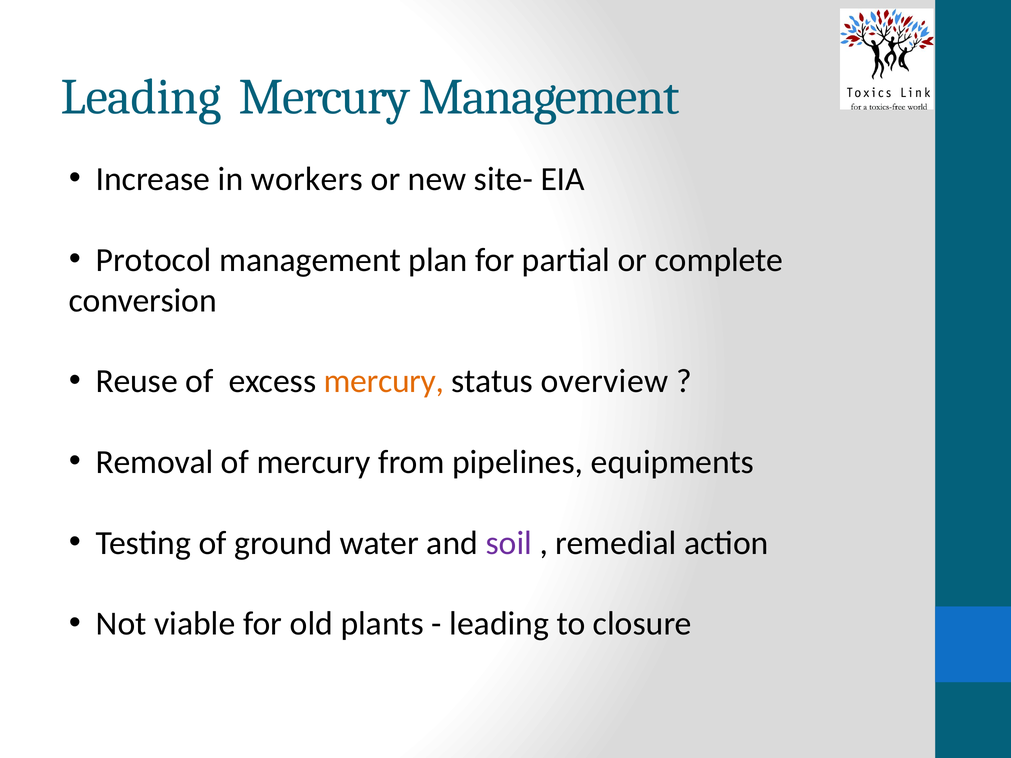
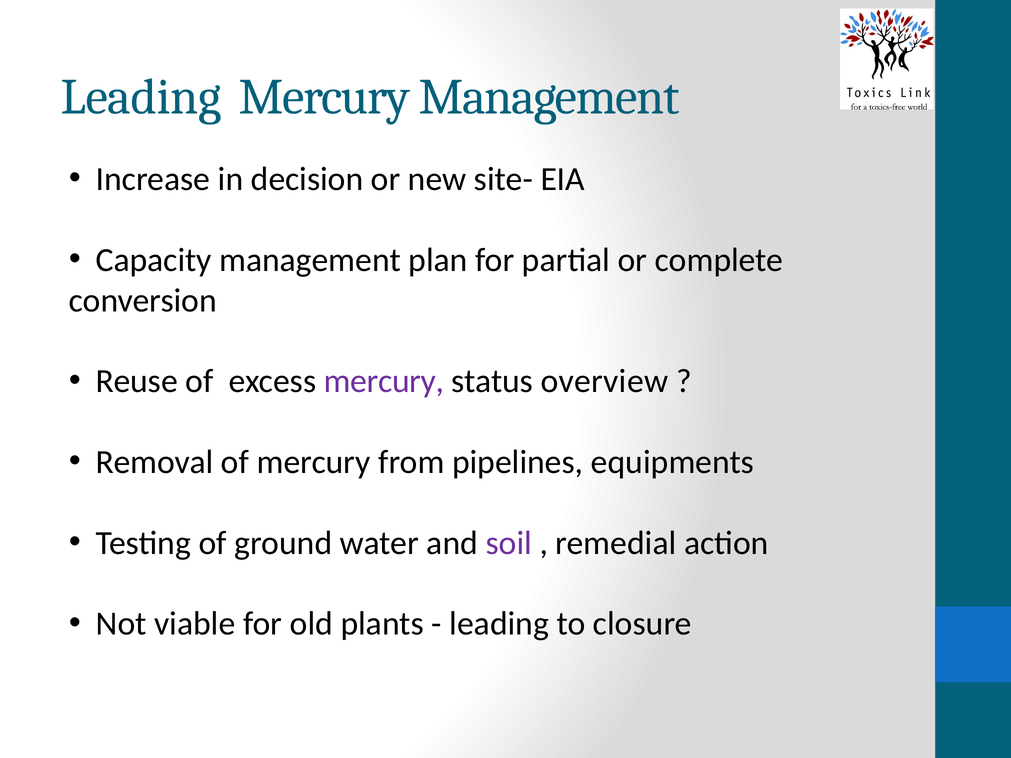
workers: workers -> decision (307, 179)
Protocol: Protocol -> Capacity (154, 260)
mercury colour: orange -> purple (384, 381)
